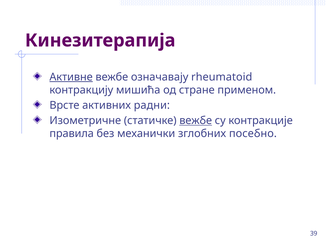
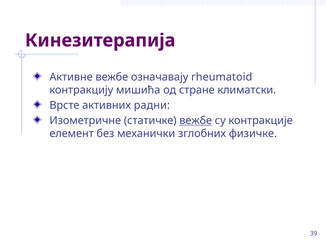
Активне underline: present -> none (71, 77)
применом: применом -> климатски (247, 90)
правила: правила -> елемент (72, 133)
посебно: посебно -> физичке (253, 133)
